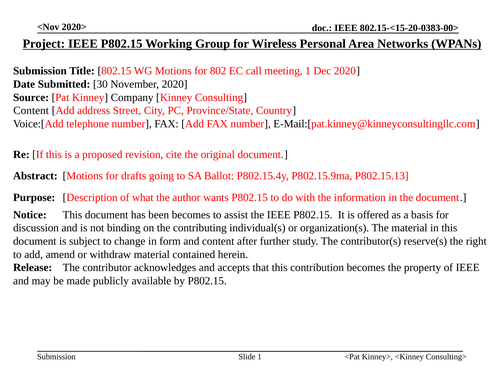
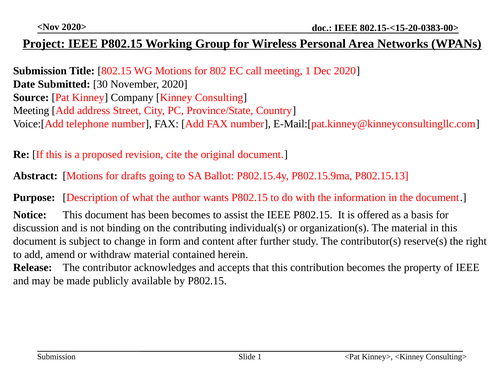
Content: Content -> Meeting (31, 111)
